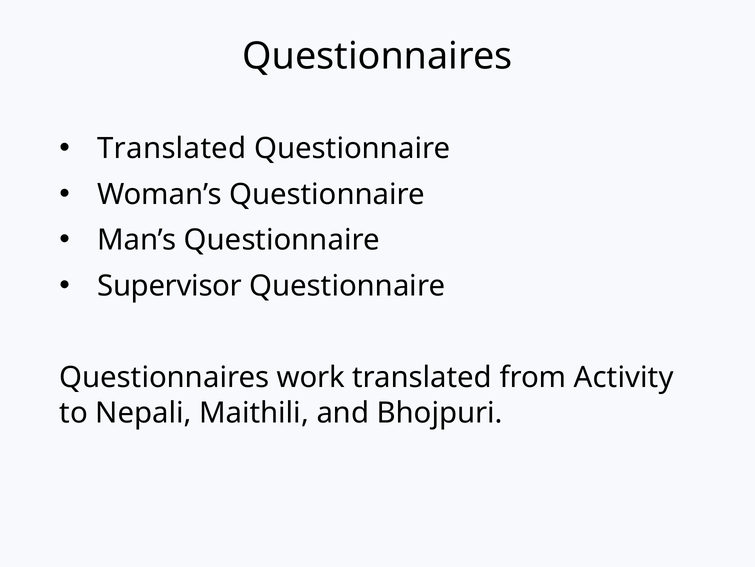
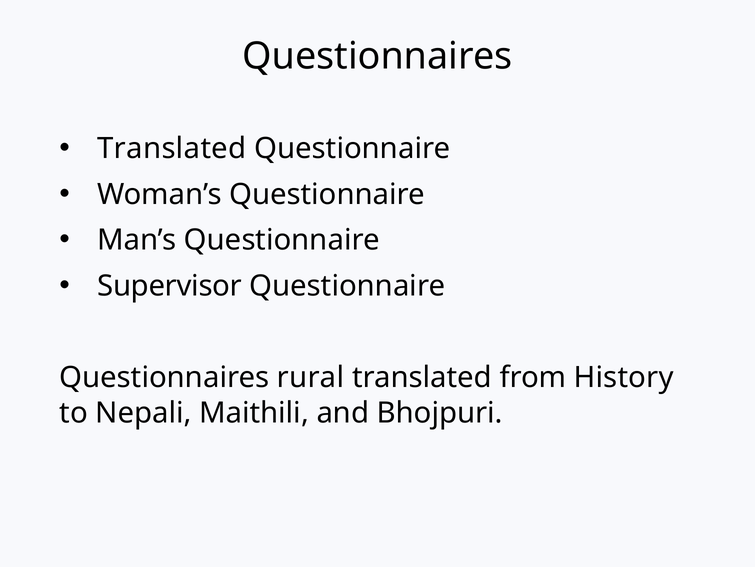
work: work -> rural (311, 377)
Activity: Activity -> History (624, 377)
